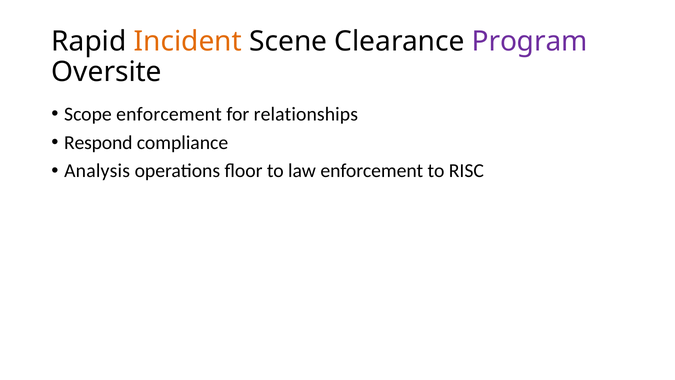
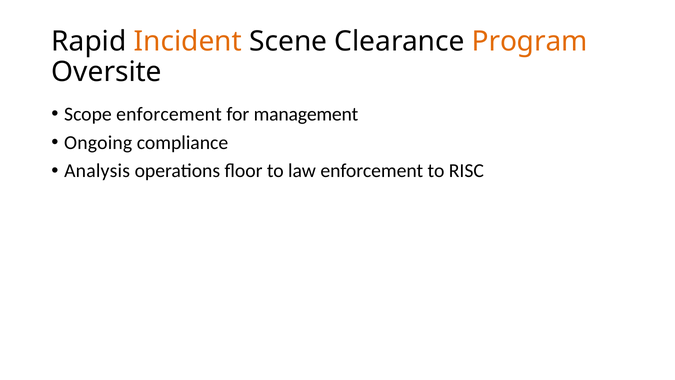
Program colour: purple -> orange (530, 42)
relationships: relationships -> management (306, 114)
Respond: Respond -> Ongoing (98, 142)
